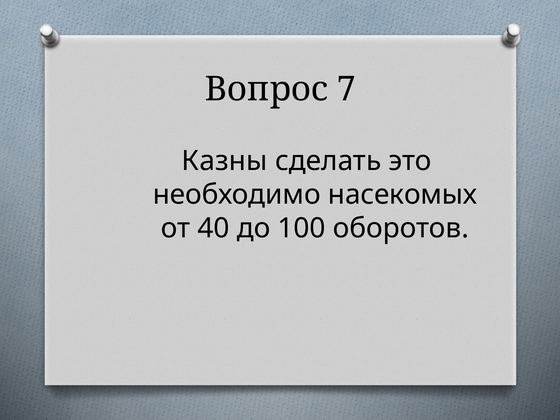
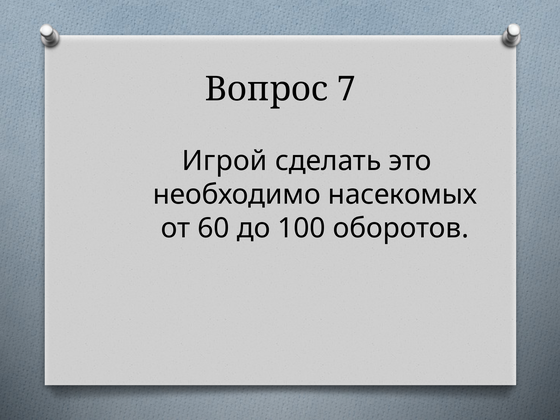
Казны: Казны -> Игрой (225, 161)
40: 40 -> 60 (213, 228)
